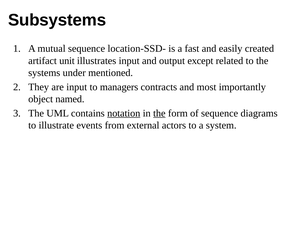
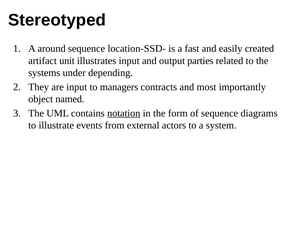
Subsystems: Subsystems -> Stereotyped (57, 20)
mutual: mutual -> around (52, 49)
except: except -> parties (200, 61)
mentioned: mentioned -> depending (111, 73)
the underline: present -> none (159, 113)
